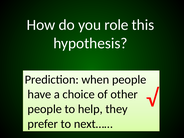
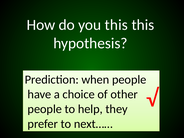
you role: role -> this (116, 25)
